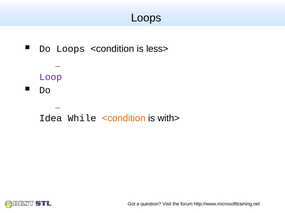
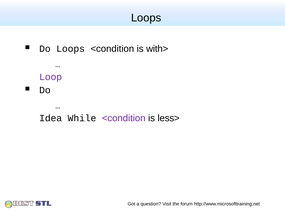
less>: less> -> with> (157, 49)
<condition colour: orange -> purple (124, 119)
with>: with> -> less> (169, 119)
